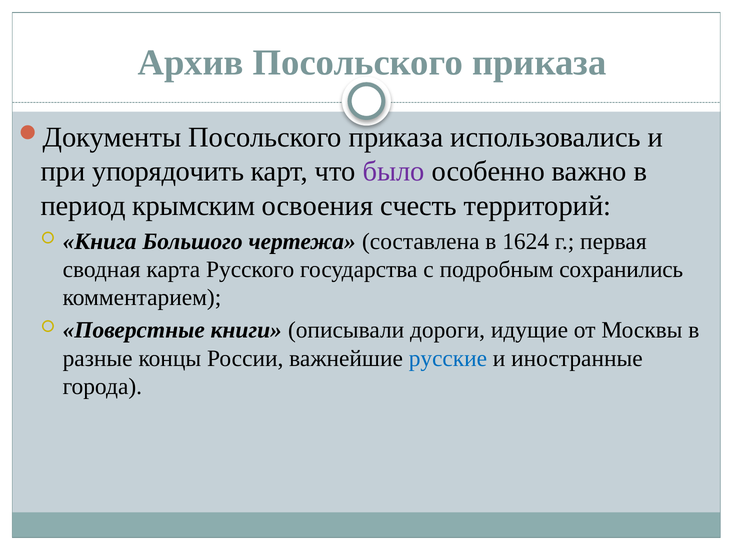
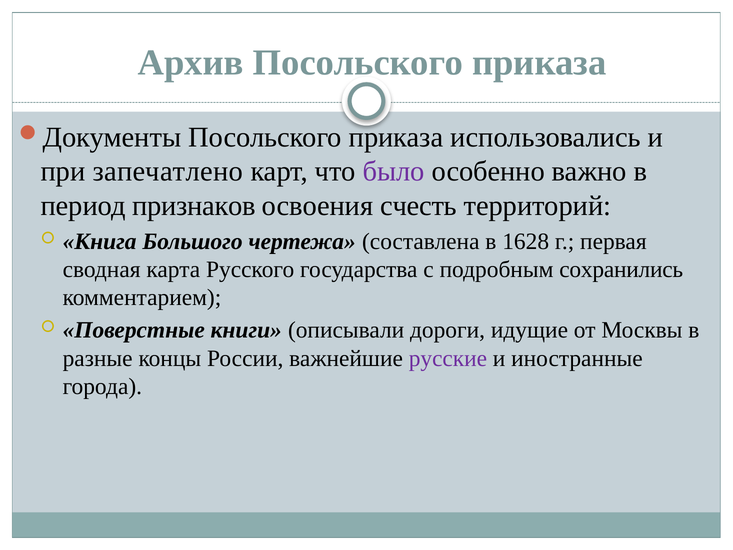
упорядочить: упорядочить -> запечатлено (168, 171)
крымским: крымским -> признаков (194, 206)
1624: 1624 -> 1628 (526, 241)
русские colour: blue -> purple (448, 358)
